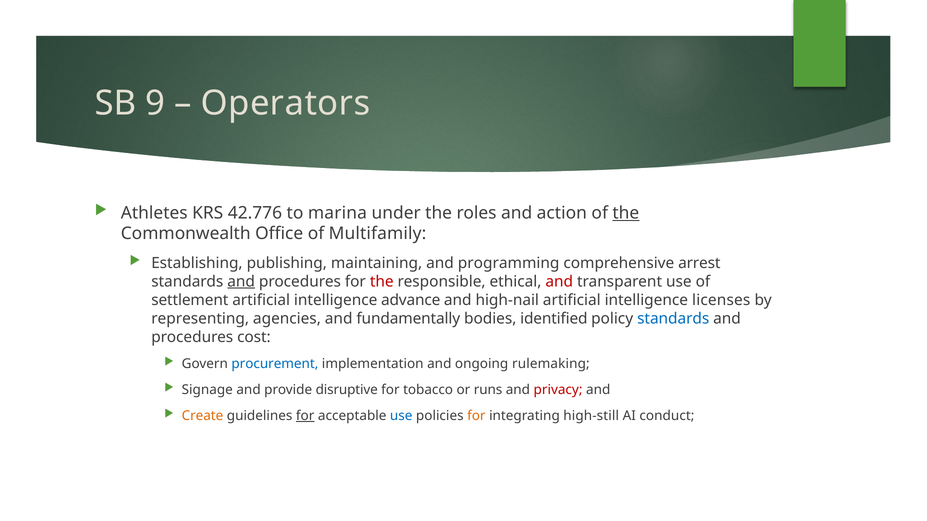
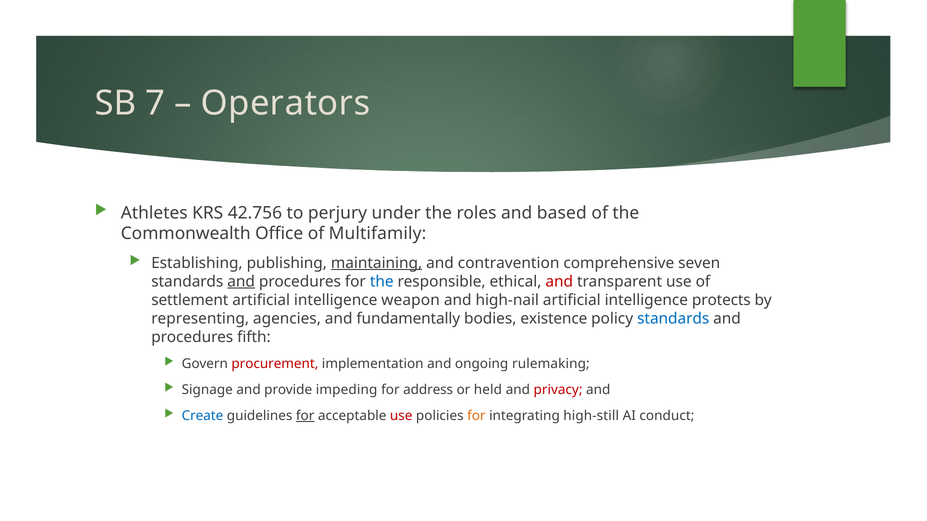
9: 9 -> 7 (155, 103)
42.776: 42.776 -> 42.756 (255, 213)
marina: marina -> perjury (338, 213)
action: action -> based (562, 213)
the underline: present -> none (626, 213)
maintaining underline: none -> present (377, 263)
programming: programming -> contravention (509, 263)
arrest: arrest -> seven (699, 263)
the colour: red -> blue (382, 282)
advance: advance -> weapon (411, 300)
licenses: licenses -> protects (721, 300)
identified: identified -> existence (554, 319)
cost: cost -> fifth (254, 337)
procurement colour: blue -> red (275, 364)
disruptive: disruptive -> impeding (347, 390)
tobacco: tobacco -> address (428, 390)
runs: runs -> held (488, 390)
Create colour: orange -> blue (202, 416)
use colour: blue -> red (401, 416)
